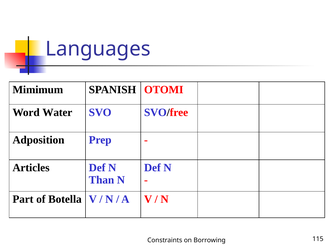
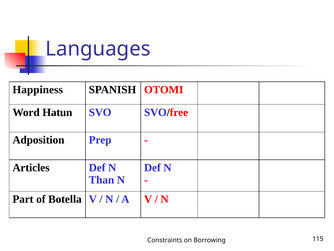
Mimimum: Mimimum -> Happiness (38, 89)
Water: Water -> Hatun (57, 112)
